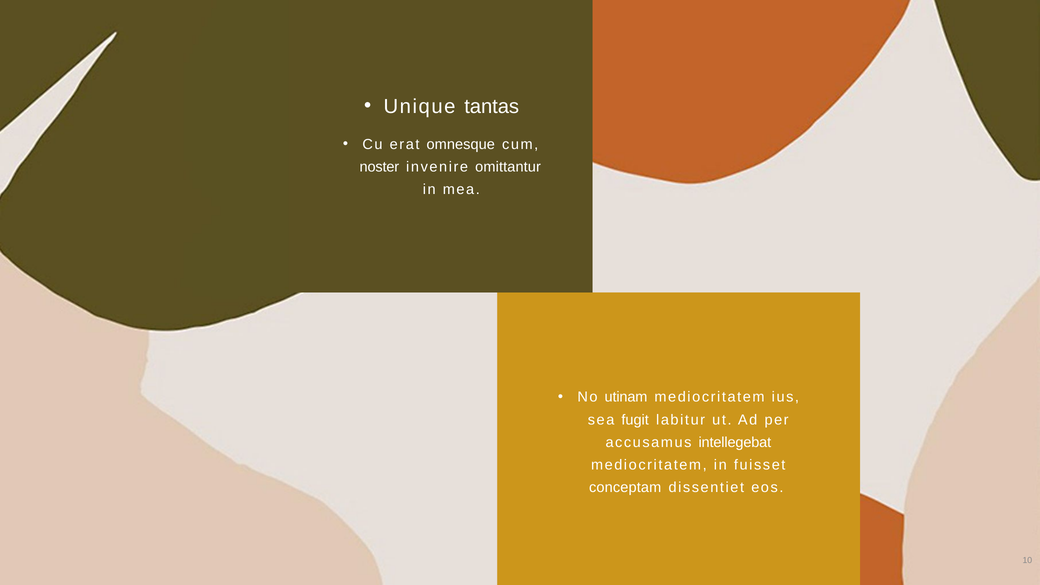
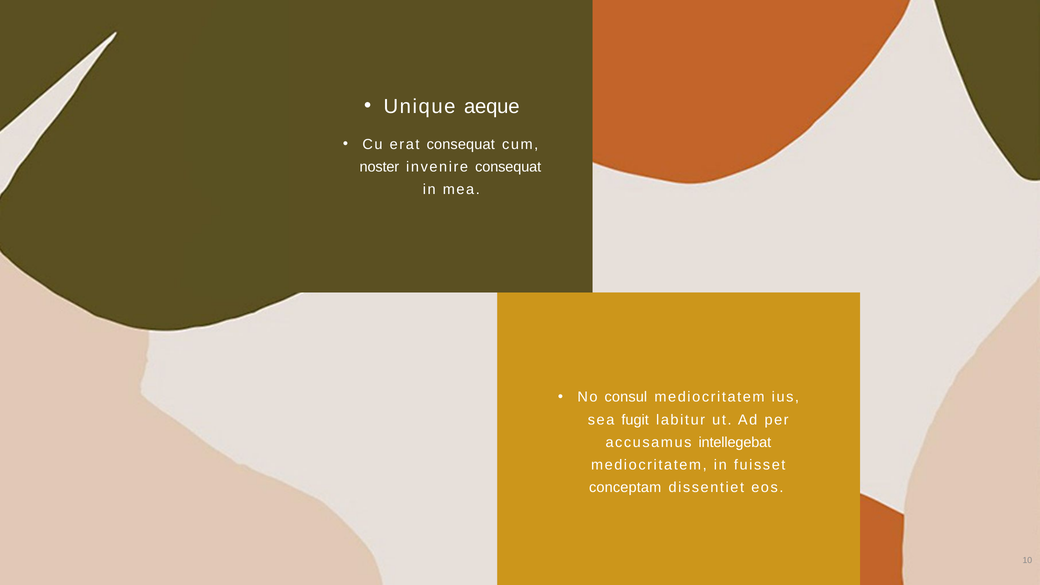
tantas: tantas -> aeque (492, 106)
erat omnesque: omnesque -> consequat (461, 144)
invenire omittantur: omittantur -> consequat (508, 167)
utinam: utinam -> consul (626, 397)
